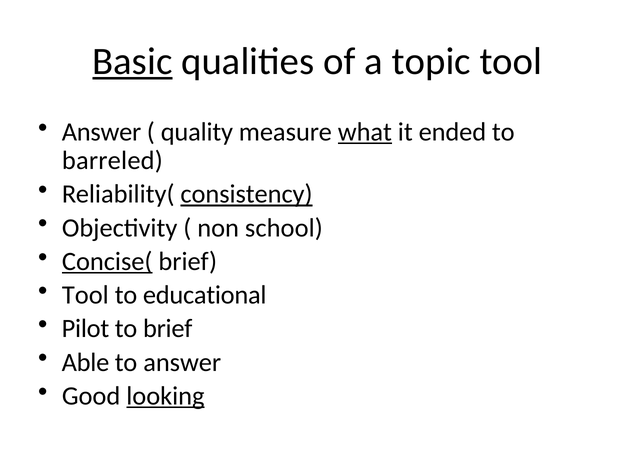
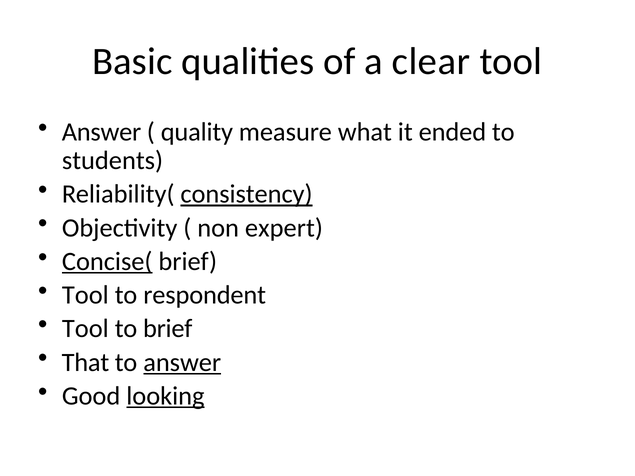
Basic underline: present -> none (132, 61)
topic: topic -> clear (431, 61)
what underline: present -> none (365, 132)
barreled: barreled -> students (112, 161)
school: school -> expert (284, 228)
educational: educational -> respondent (205, 295)
Pilot: Pilot -> Tool (85, 329)
Able: Able -> That (85, 362)
answer underline: none -> present (182, 362)
